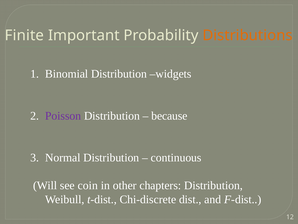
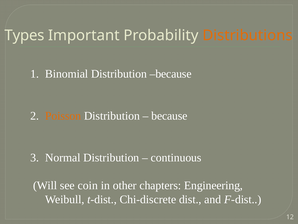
Finite: Finite -> Types (25, 35)
Distribution widgets: widgets -> because (171, 74)
Poisson colour: purple -> orange (63, 116)
chapters Distribution: Distribution -> Engineering (213, 185)
